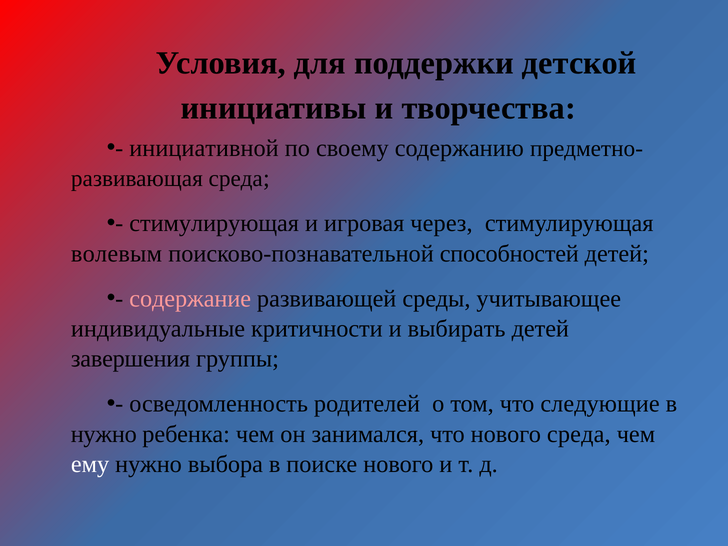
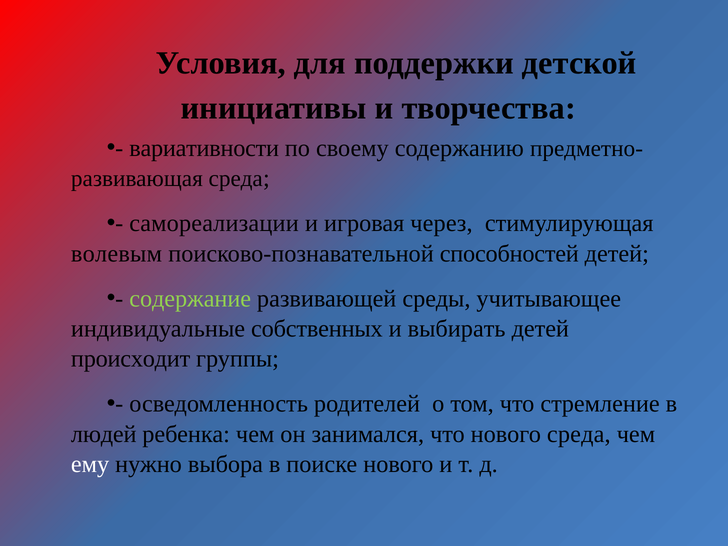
инициативной: инициативной -> вариативности (204, 148)
стимулирующая: стимулирующая -> самореализации (214, 223)
содержание colour: pink -> light green (190, 299)
критичности: критичности -> собственных (317, 329)
завершения: завершения -> происходит (131, 359)
следующие: следующие -> стремление (600, 404)
нужно: нужно -> людей (104, 434)
